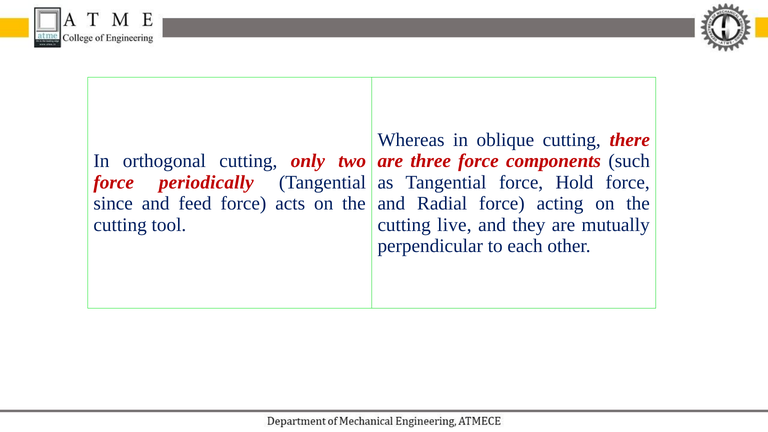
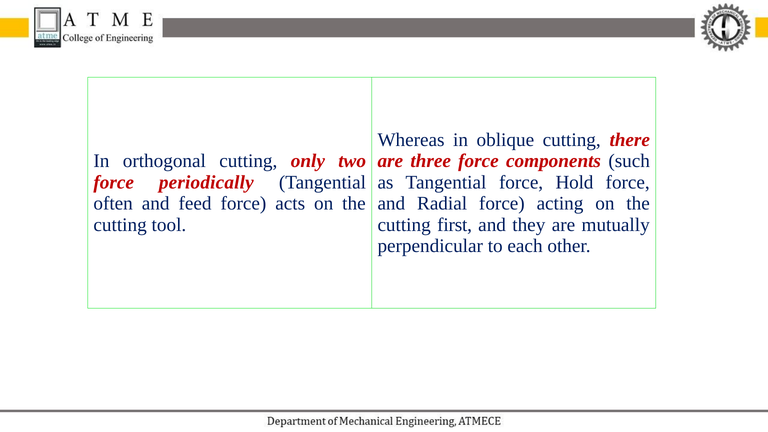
since: since -> often (113, 203)
live: live -> first (455, 225)
